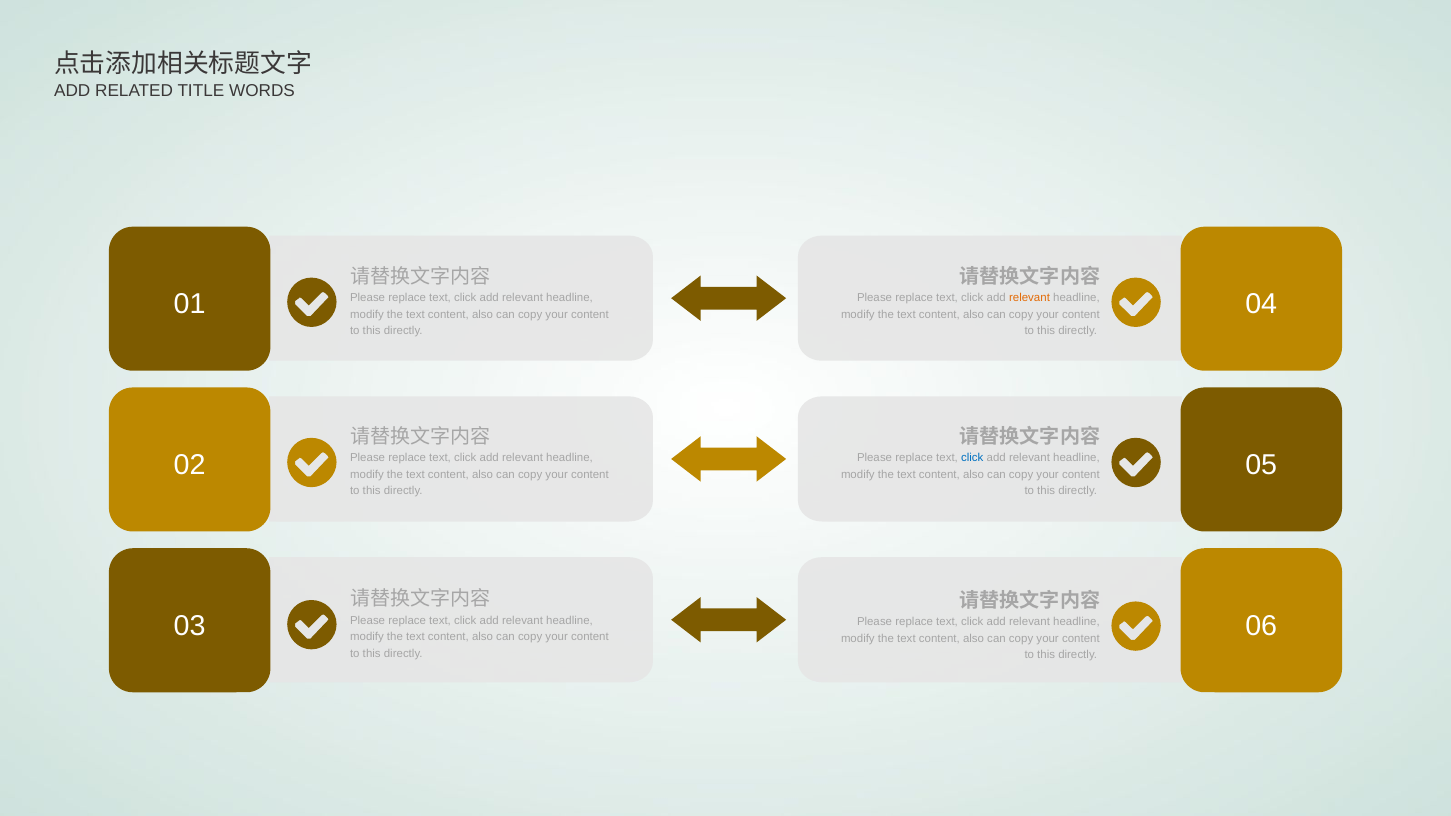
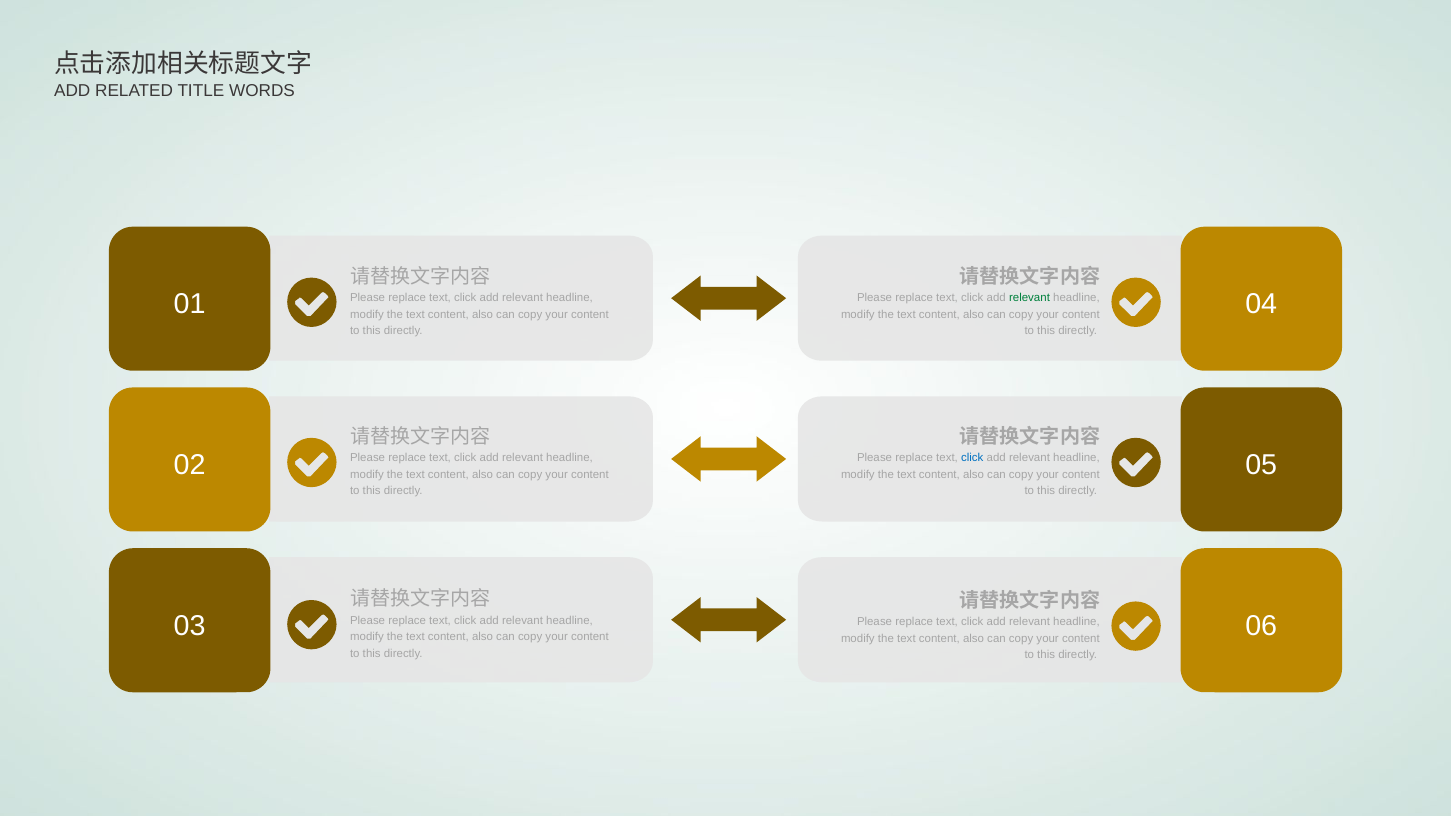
relevant colour: orange -> green (1030, 298)
